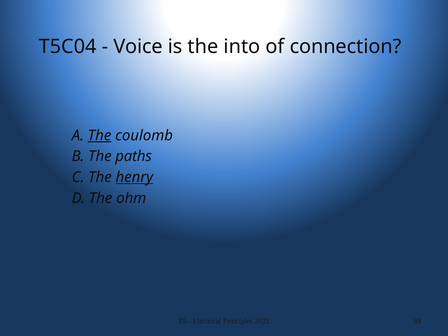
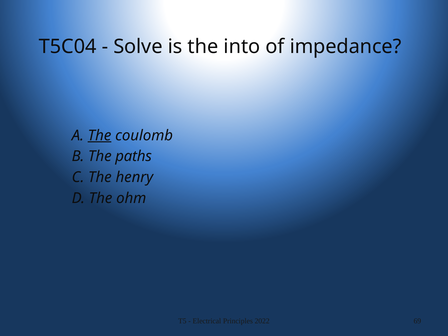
Voice: Voice -> Solve (138, 47)
connection: connection -> impedance (346, 47)
henry underline: present -> none (134, 177)
